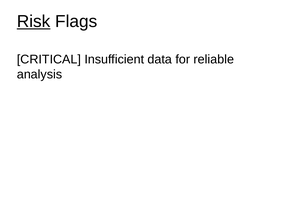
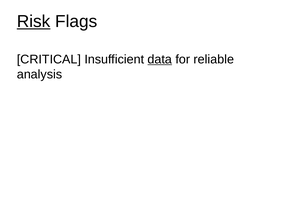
data underline: none -> present (160, 59)
